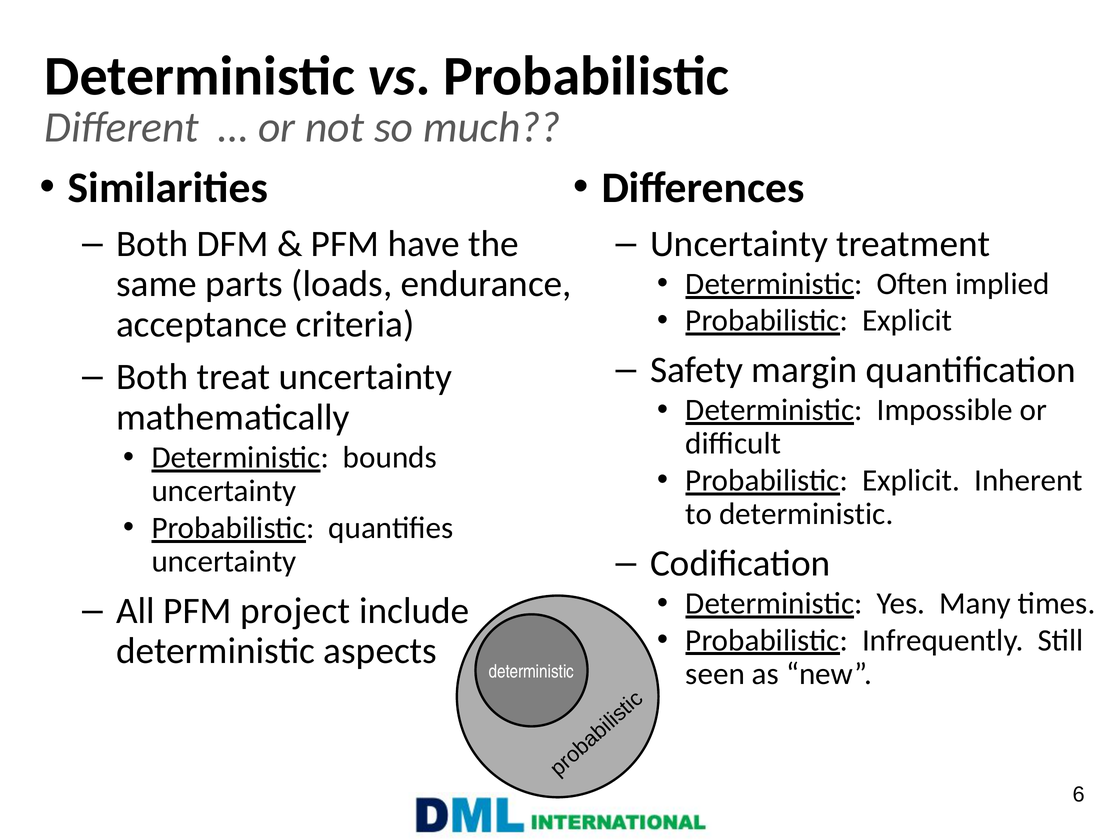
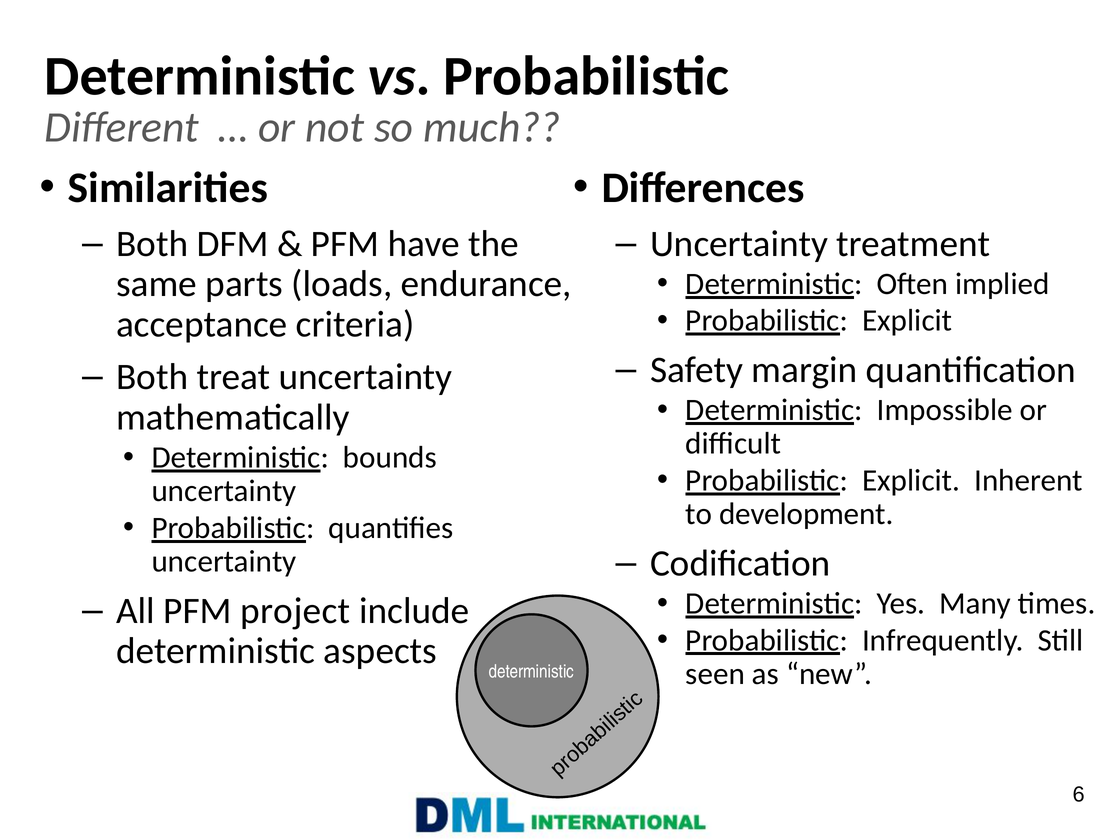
to deterministic: deterministic -> development (806, 514)
